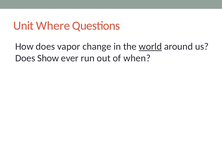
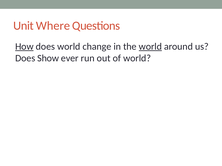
How underline: none -> present (24, 47)
does vapor: vapor -> world (69, 47)
of when: when -> world (137, 58)
